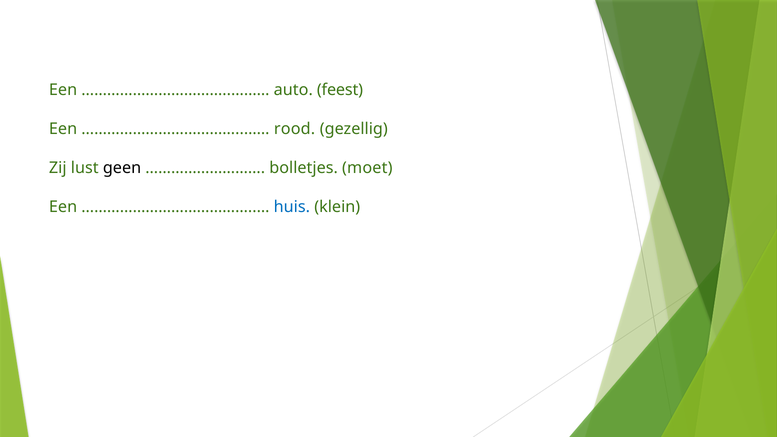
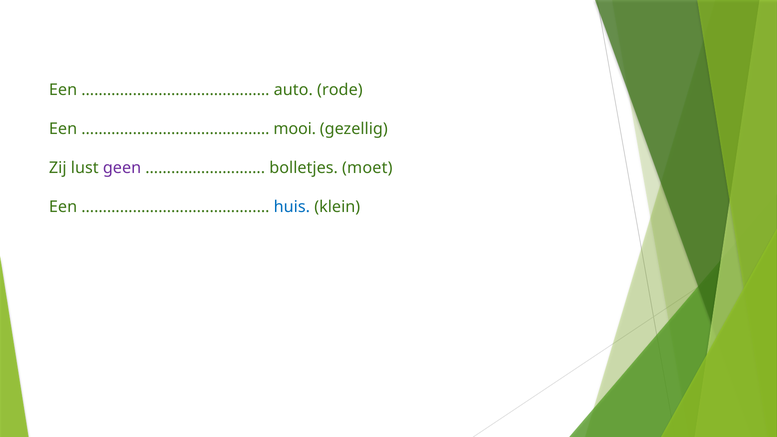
feest: feest -> rode (340, 90)
rood: rood -> mooi (295, 129)
geen colour: black -> purple (122, 168)
